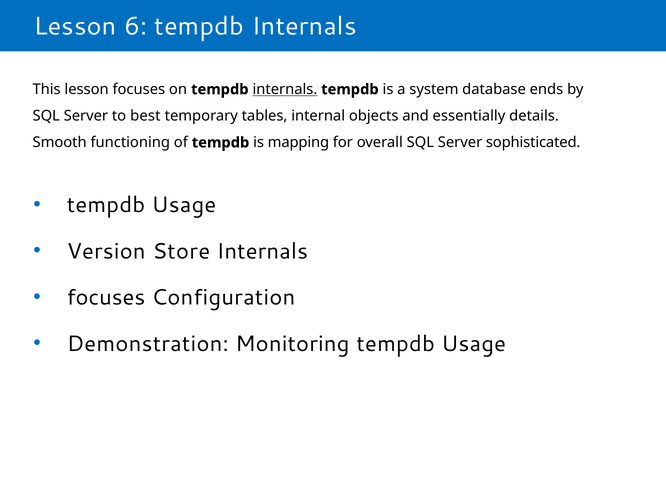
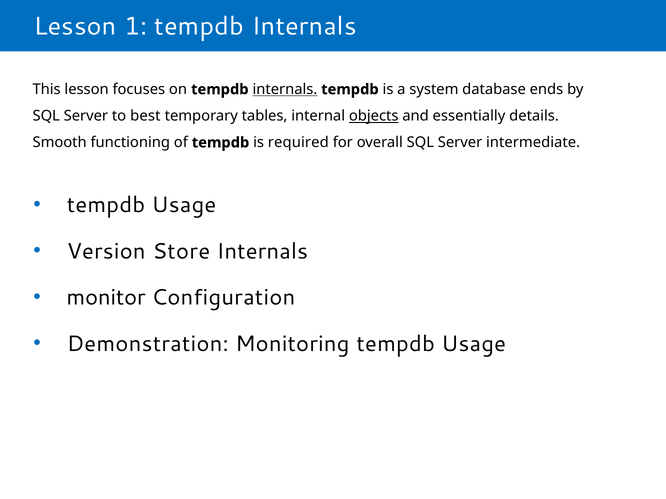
6: 6 -> 1 (136, 26)
objects underline: none -> present (374, 116)
mapping: mapping -> required (298, 143)
sophisticated: sophisticated -> intermediate (533, 143)
focuses: focuses -> monitor (106, 298)
